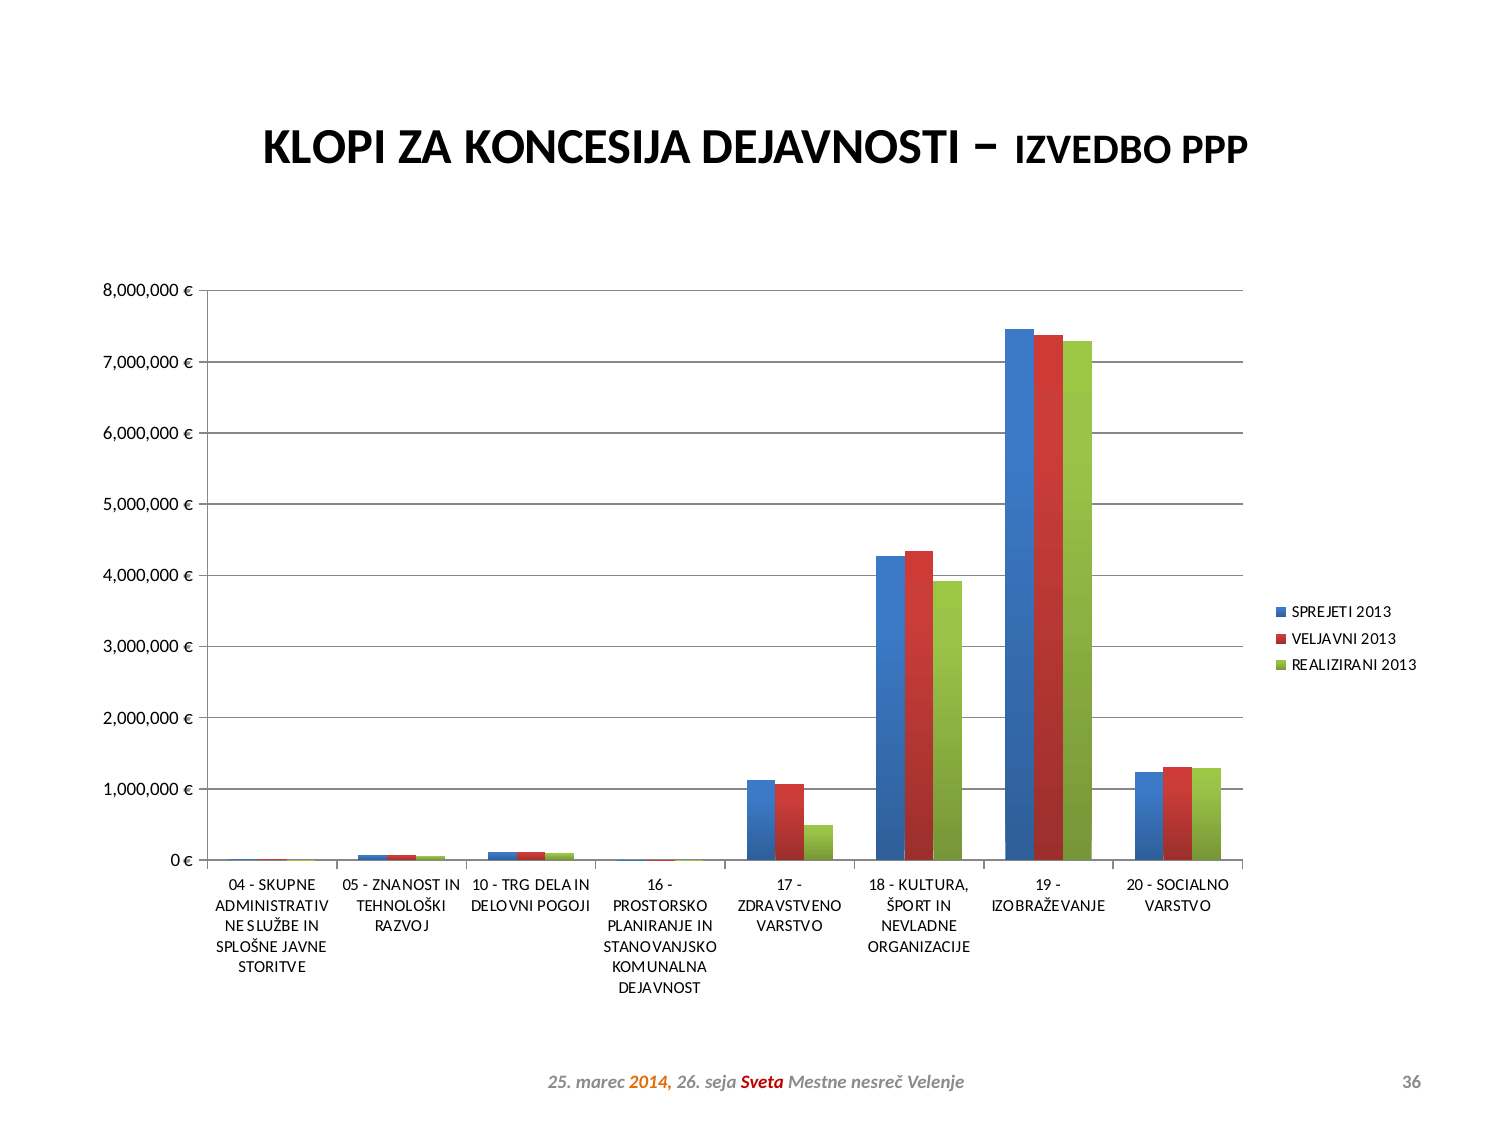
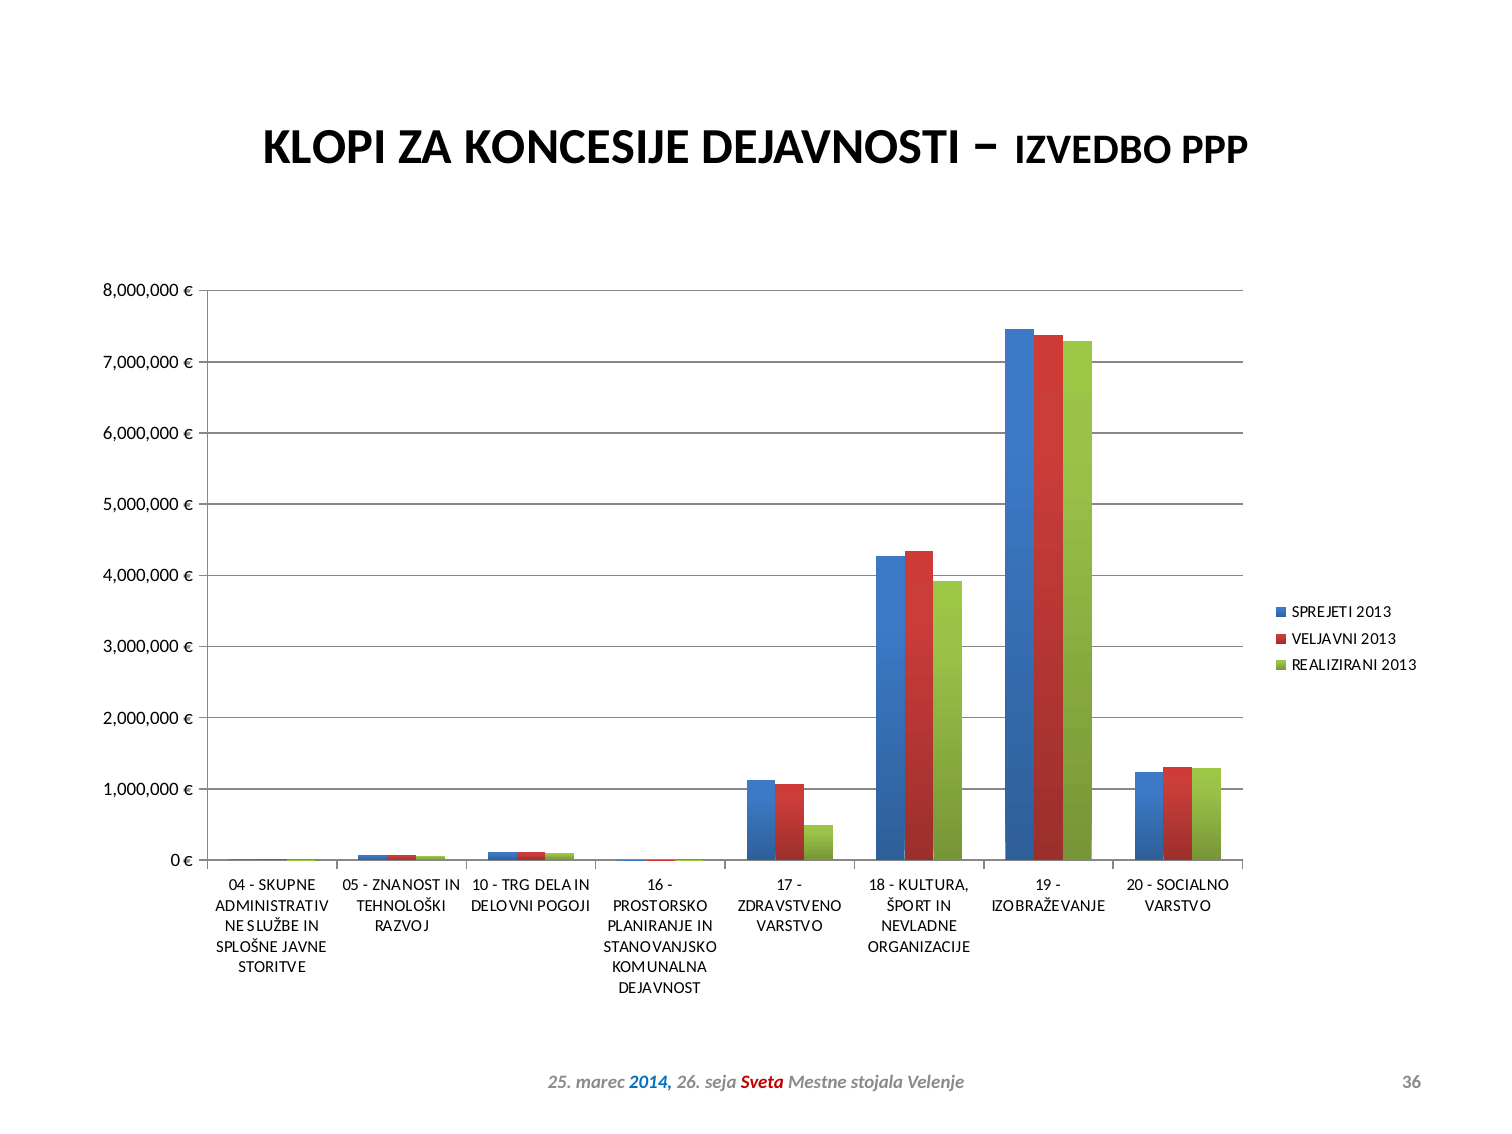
KONCESIJA: KONCESIJA -> KONCESIJE (577, 147)
2014 colour: orange -> blue (651, 1083)
nesreč: nesreč -> stojala (877, 1083)
